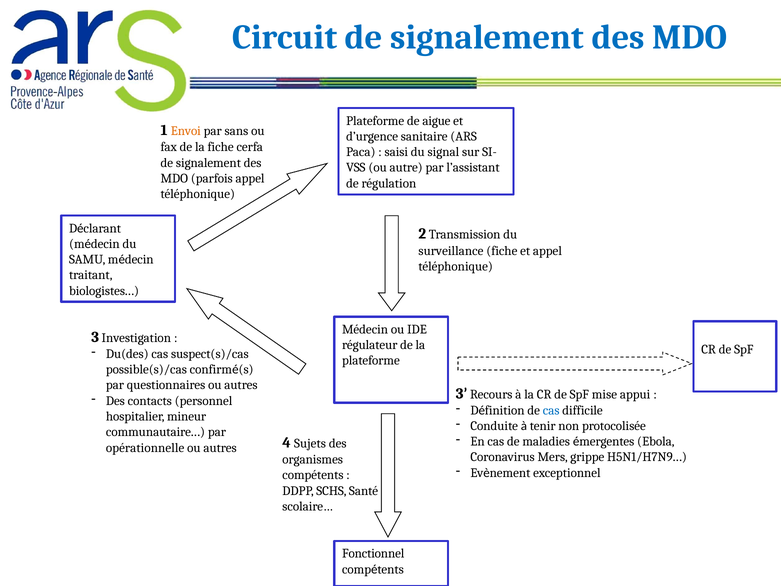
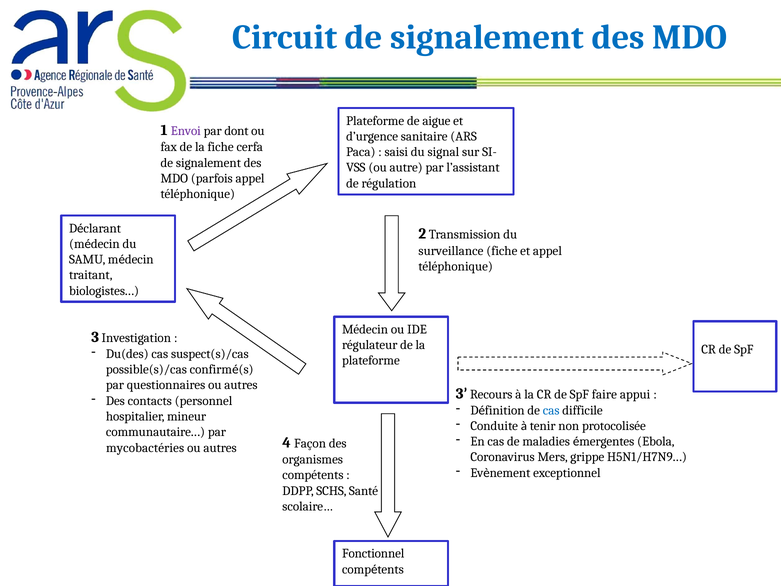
Envoi colour: orange -> purple (186, 131)
sans: sans -> dont (237, 131)
mise: mise -> faire (604, 394)
Sujets: Sujets -> Façon (310, 443)
opérationnelle: opérationnelle -> mycobactéries (145, 448)
